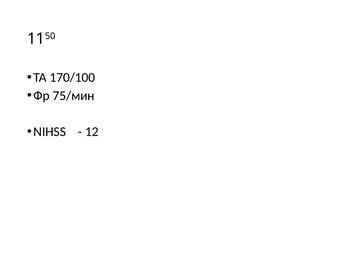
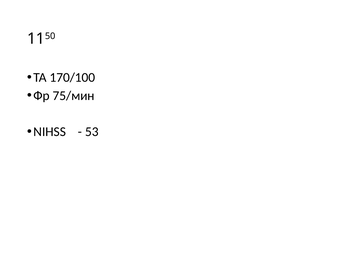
12: 12 -> 53 (92, 131)
